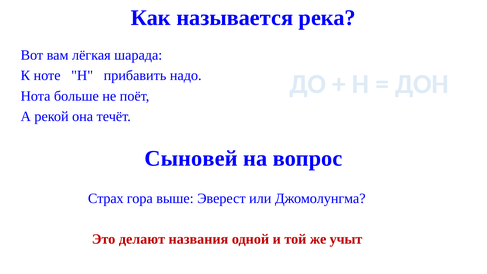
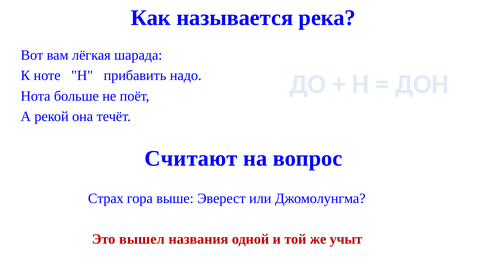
Сыновей: Сыновей -> Считают (191, 159)
делают: делают -> вышел (142, 239)
